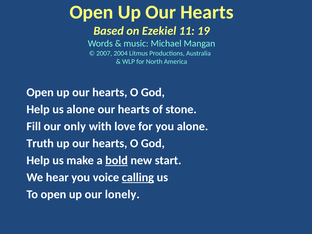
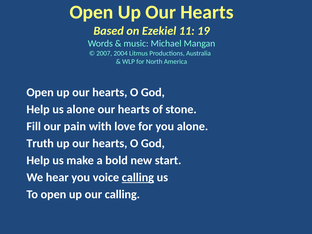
only: only -> pain (75, 126)
bold underline: present -> none (117, 160)
our lonely: lonely -> calling (122, 194)
